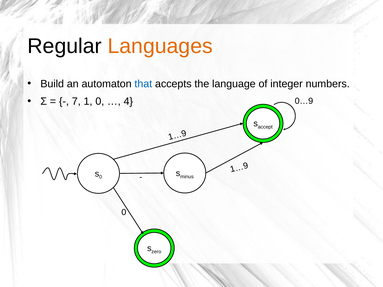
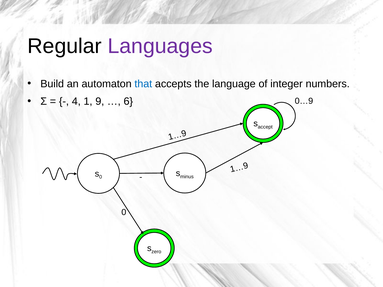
Languages colour: orange -> purple (160, 46)
7: 7 -> 4 (76, 101)
1 0: 0 -> 9 (100, 101)
4: 4 -> 6 (128, 101)
